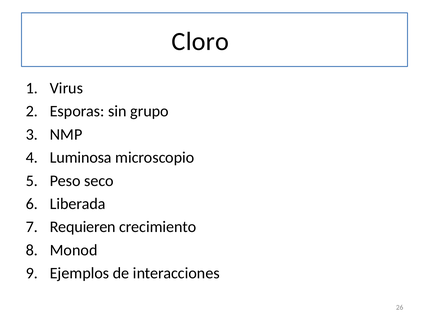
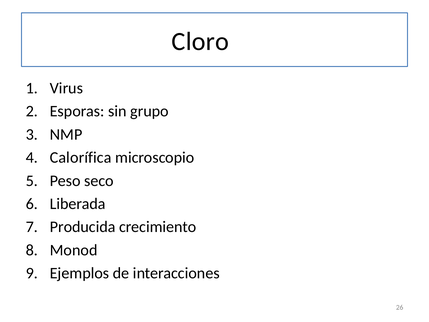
Luminosa: Luminosa -> Calorífica (81, 157)
Requieren: Requieren -> Producida (83, 227)
